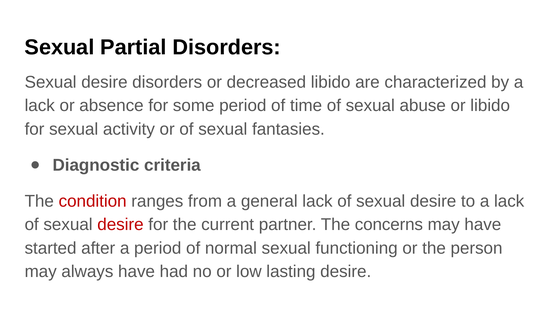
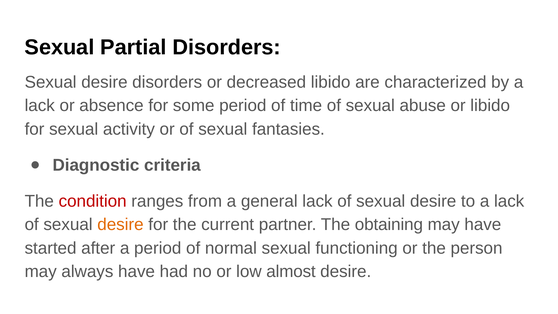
desire colour: red -> orange (120, 224)
concerns: concerns -> obtaining (389, 224)
lasting: lasting -> almost (291, 271)
